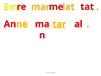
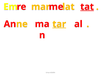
tat underline: none -> present (87, 7)
